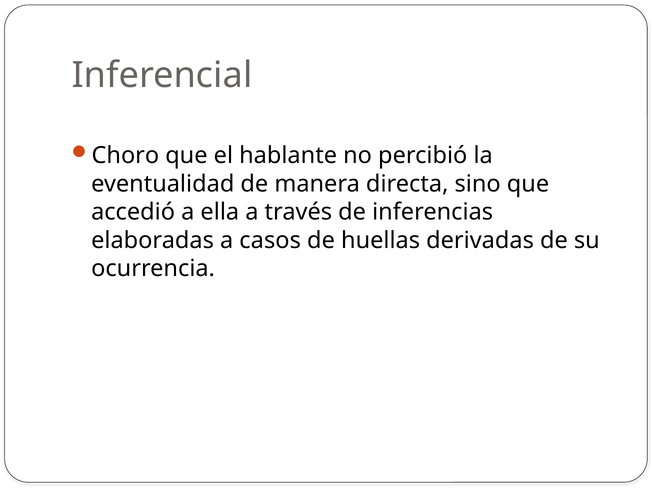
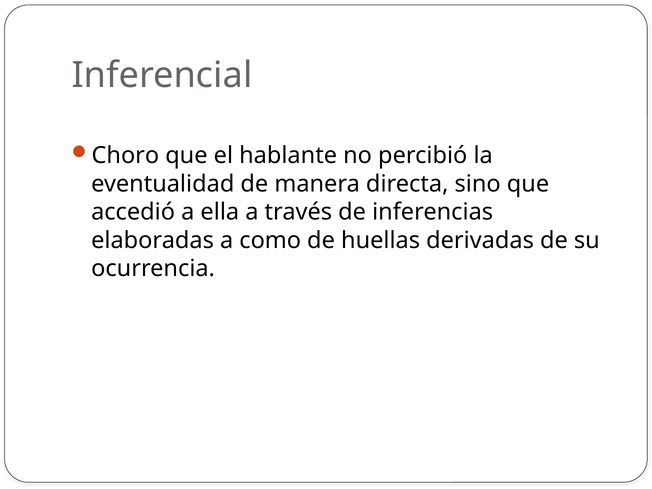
casos: casos -> como (270, 240)
